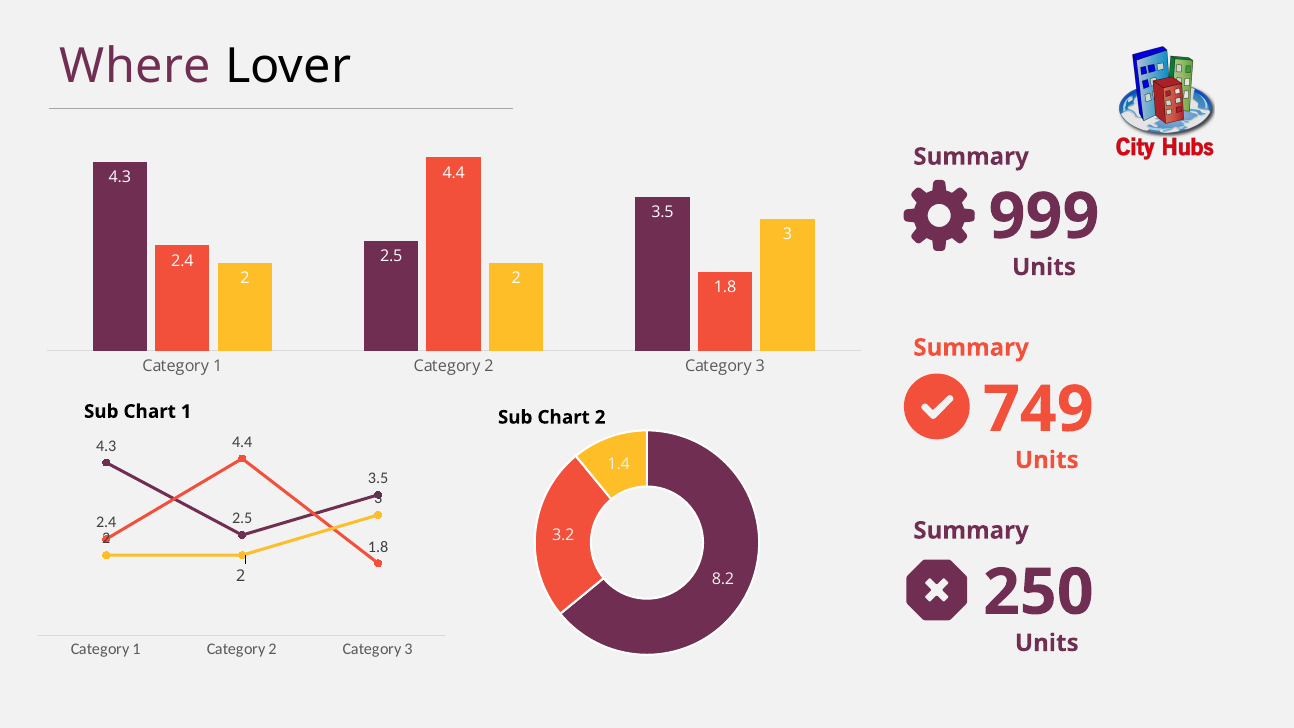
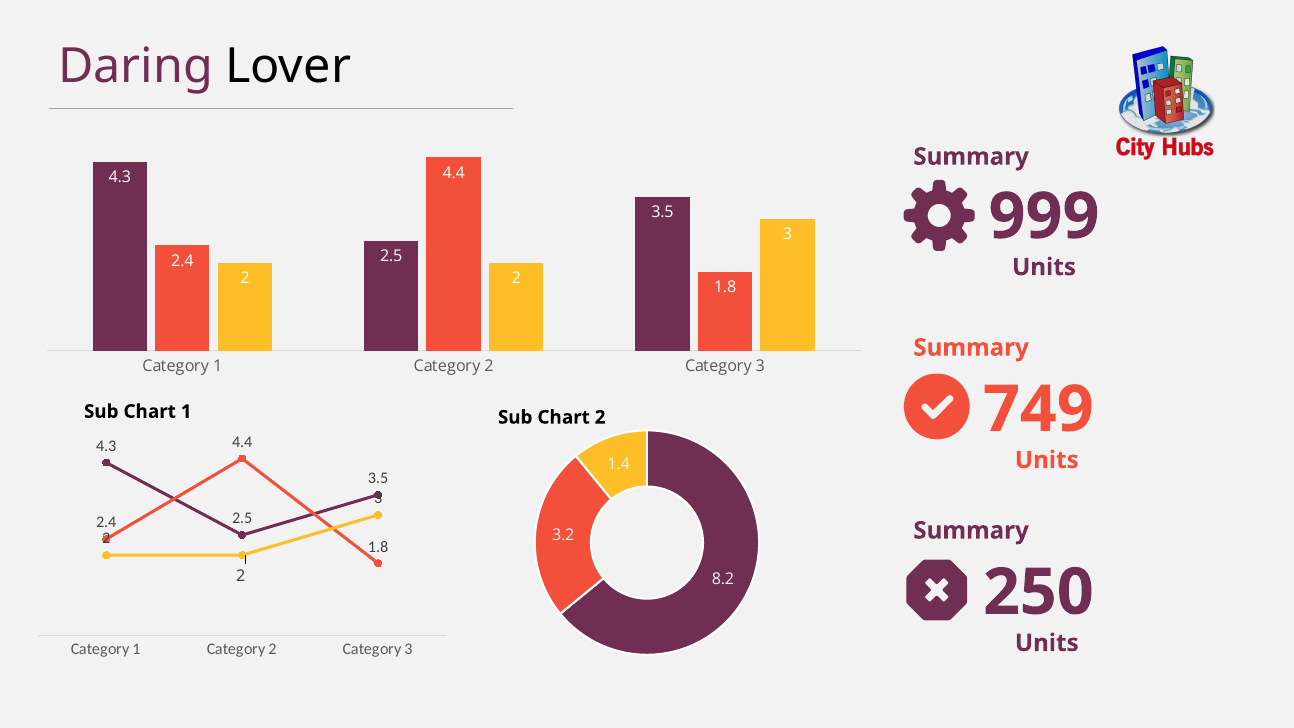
Where: Where -> Daring (136, 66)
